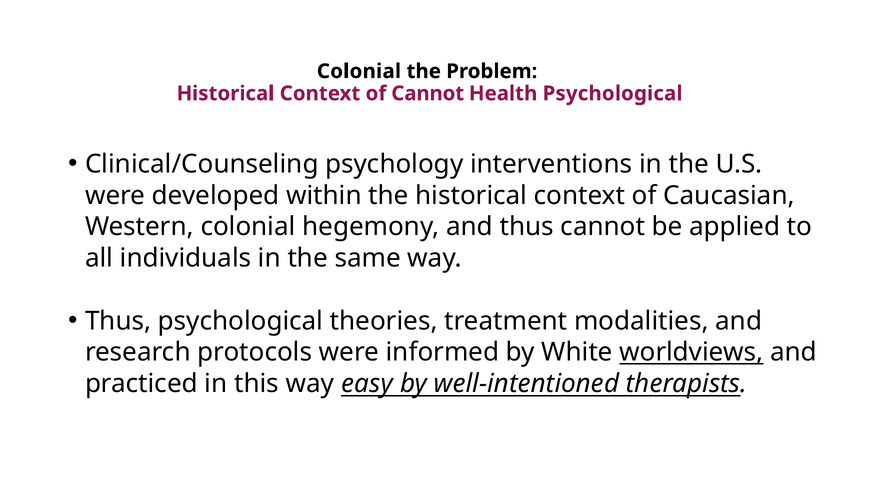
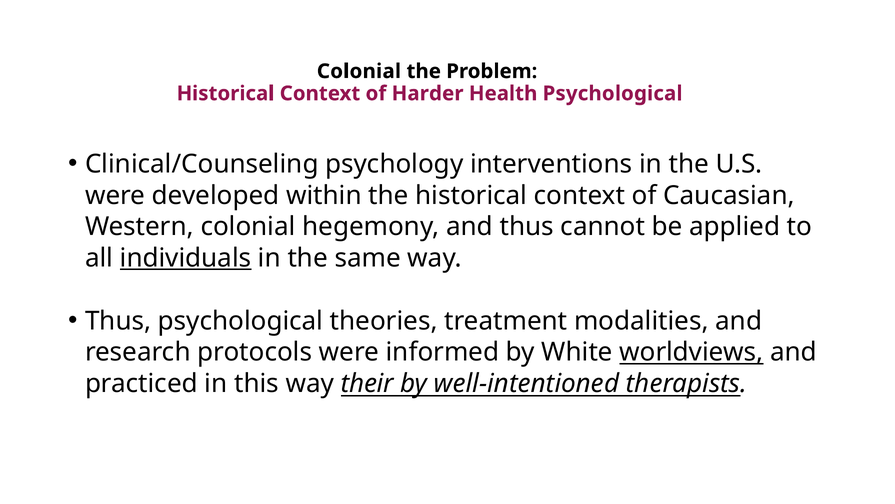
of Cannot: Cannot -> Harder (428, 93)
individuals underline: none -> present (186, 258)
easy: easy -> their (367, 383)
